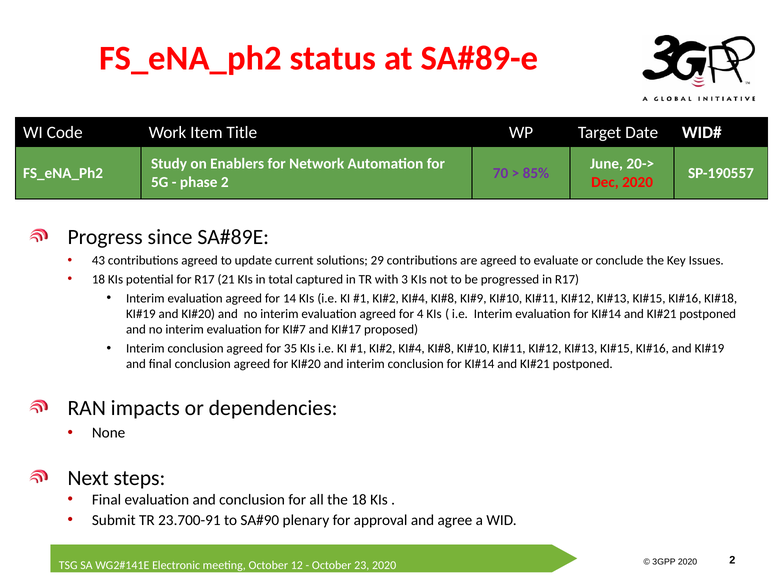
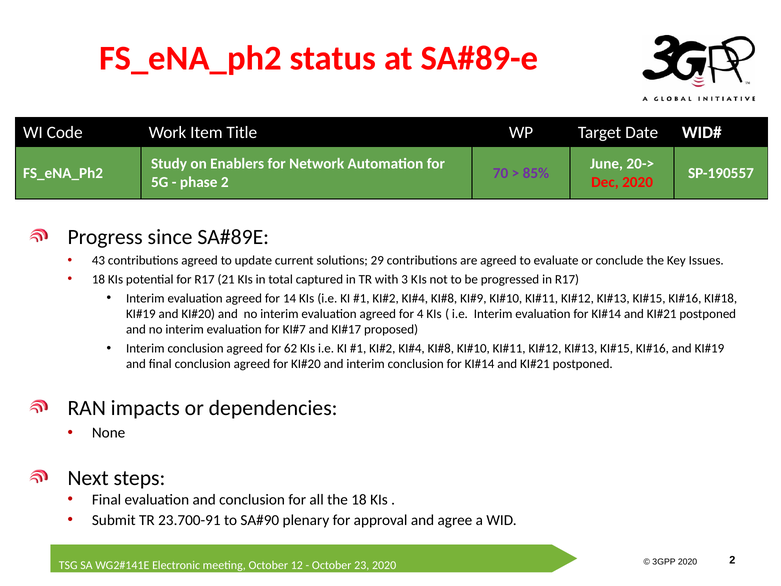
35: 35 -> 62 (291, 348)
